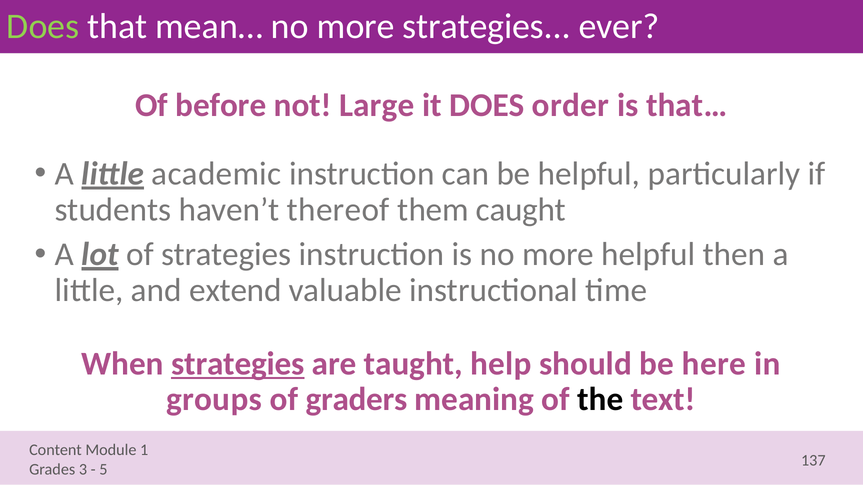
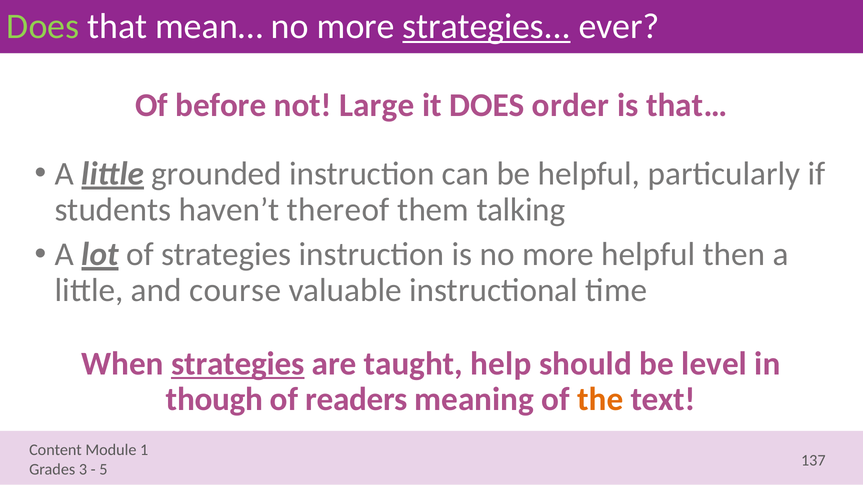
strategies underline: none -> present (487, 27)
academic: academic -> grounded (217, 174)
caught: caught -> talking (521, 210)
extend: extend -> course (235, 291)
here: here -> level (714, 364)
groups: groups -> though (214, 400)
graders: graders -> readers (356, 400)
the colour: black -> orange (600, 400)
